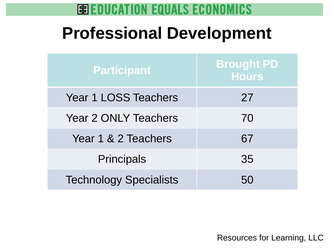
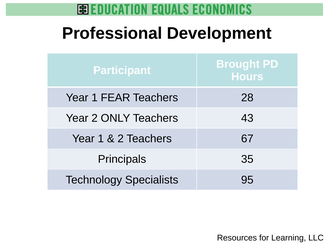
LOSS: LOSS -> FEAR (116, 97)
27: 27 -> 28 (247, 97)
70: 70 -> 43 (247, 118)
50: 50 -> 95 (247, 180)
